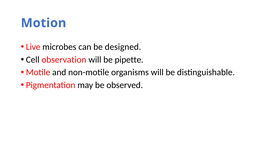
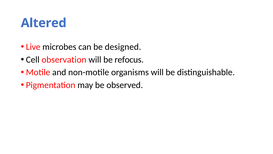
Motion: Motion -> Altered (44, 23)
pipette: pipette -> refocus (129, 59)
